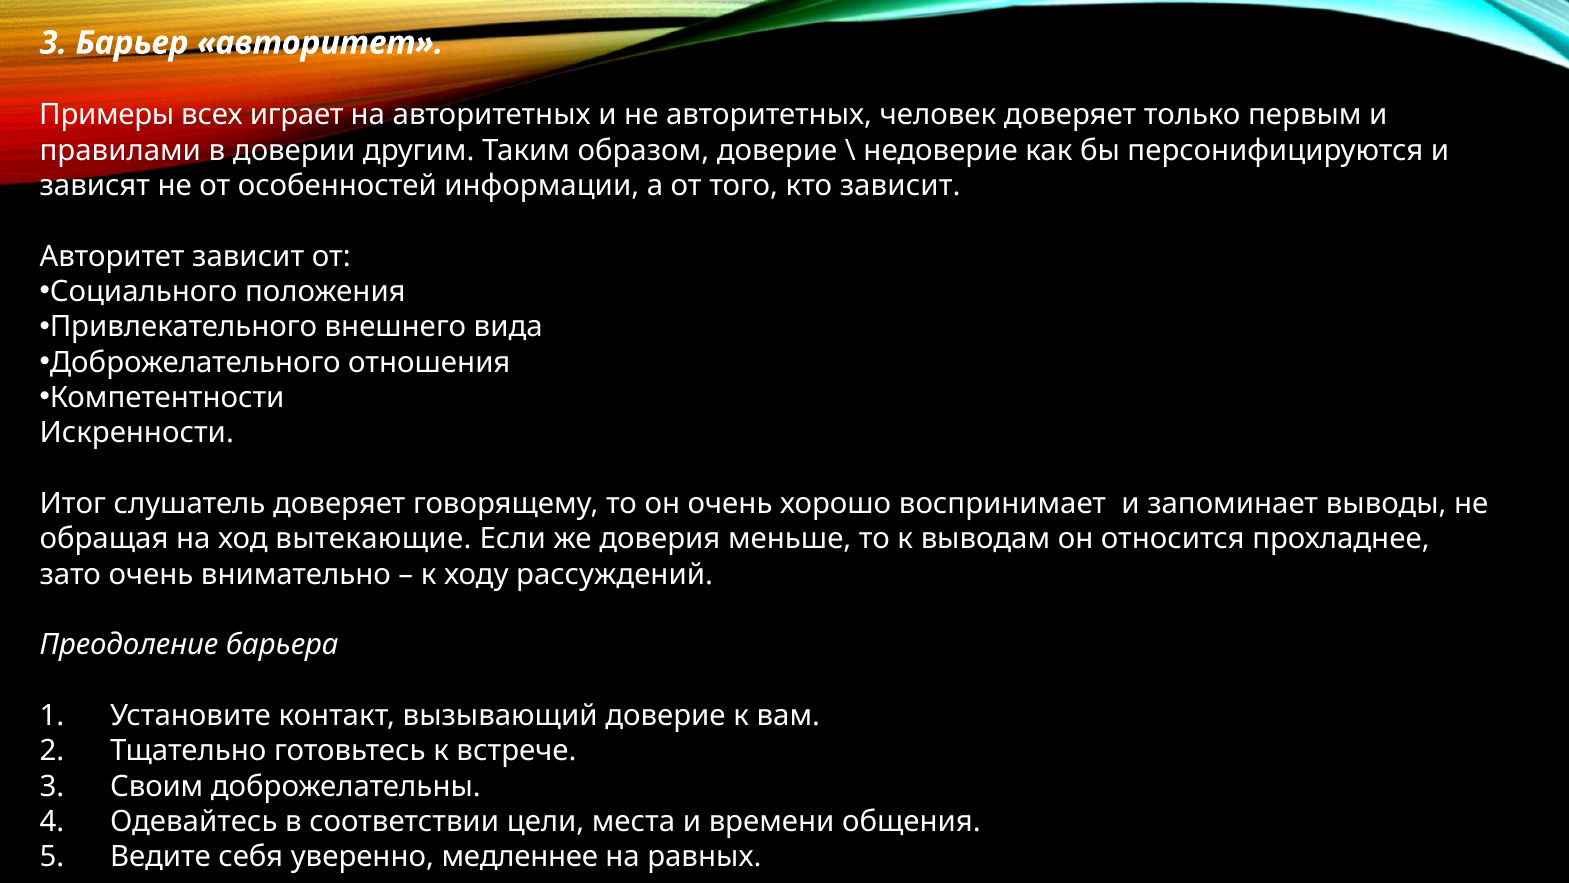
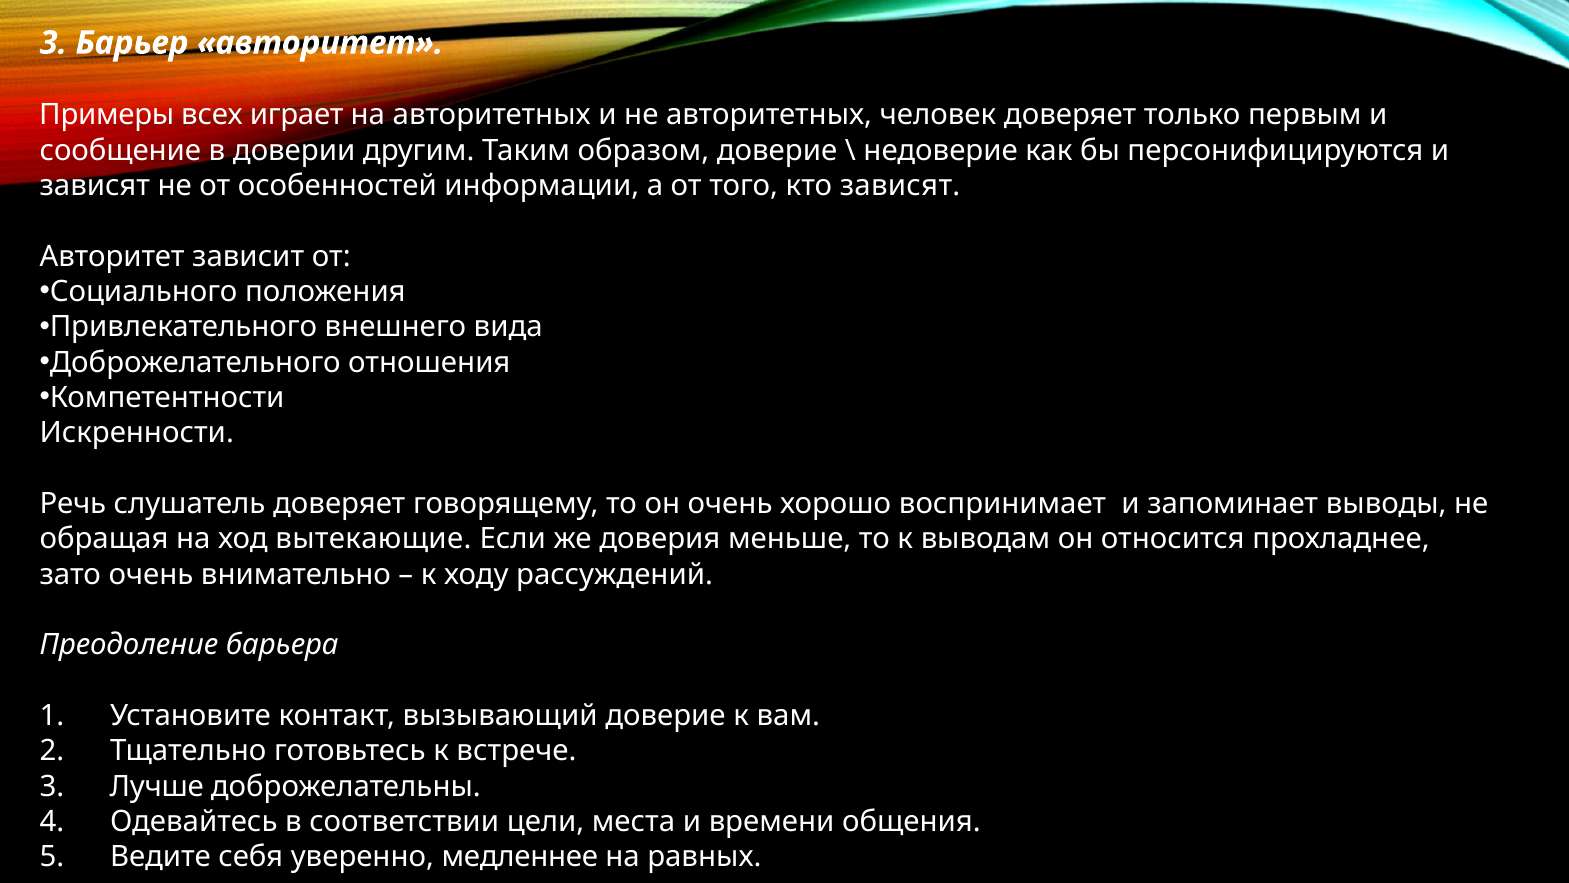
правилами: правилами -> сообщение (120, 150)
кто зависит: зависит -> зависят (900, 186)
Итог: Итог -> Речь (73, 504)
Своим: Своим -> Лучше (157, 786)
